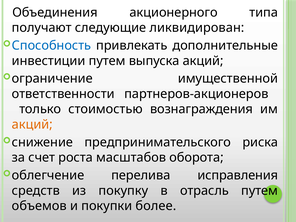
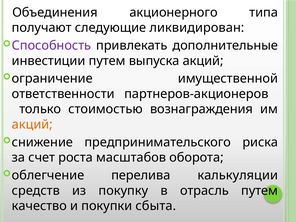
Способность colour: blue -> purple (51, 45)
исправления: исправления -> калькуляции (238, 175)
объемов: объемов -> качество (39, 206)
более: более -> сбыта (156, 206)
